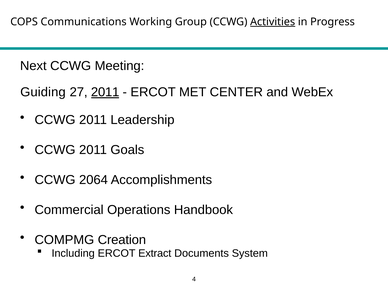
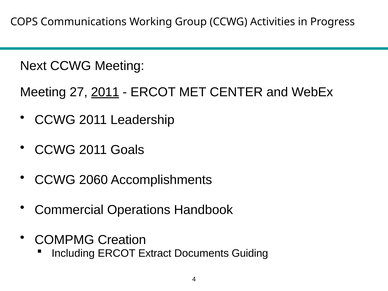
Activities underline: present -> none (273, 22)
Guiding: Guiding -> Meeting (43, 92)
2064: 2064 -> 2060 (93, 180)
System: System -> Guiding (250, 253)
